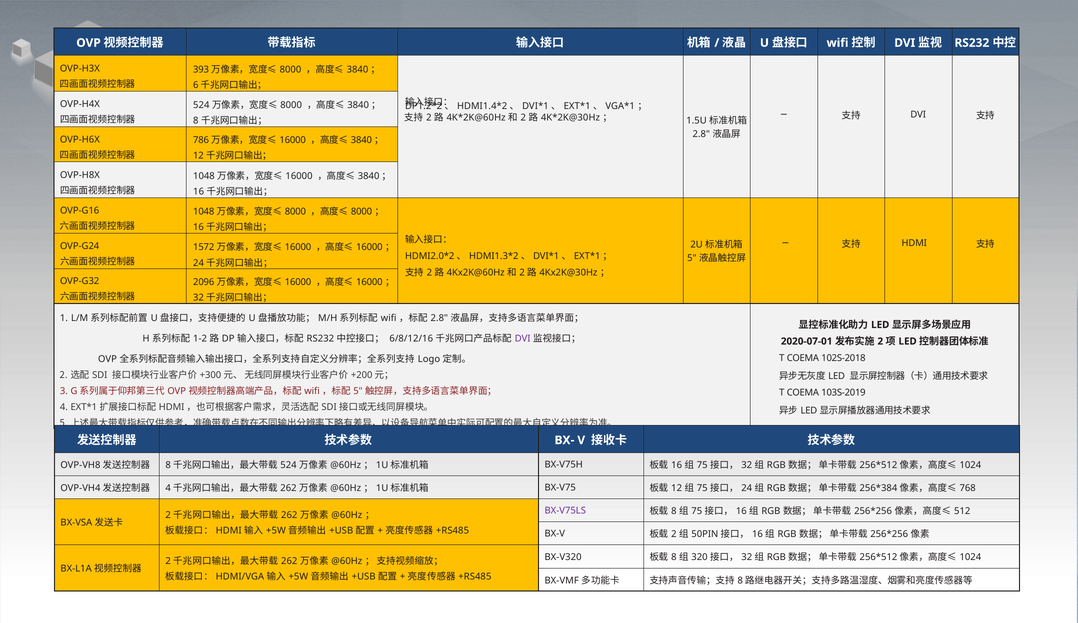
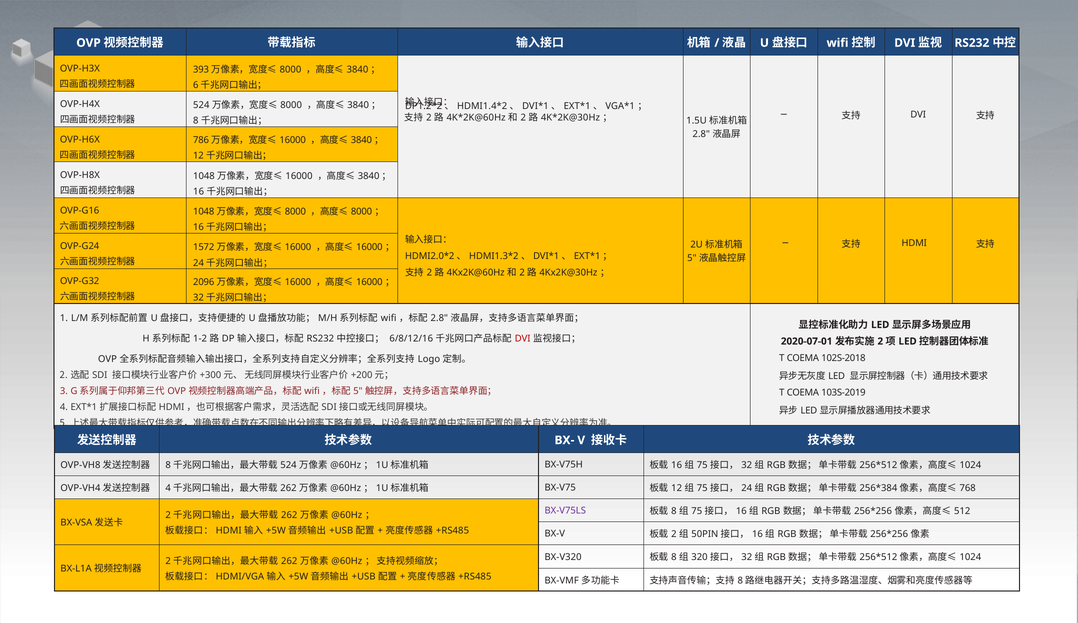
DVI colour: purple -> red (523, 338)
